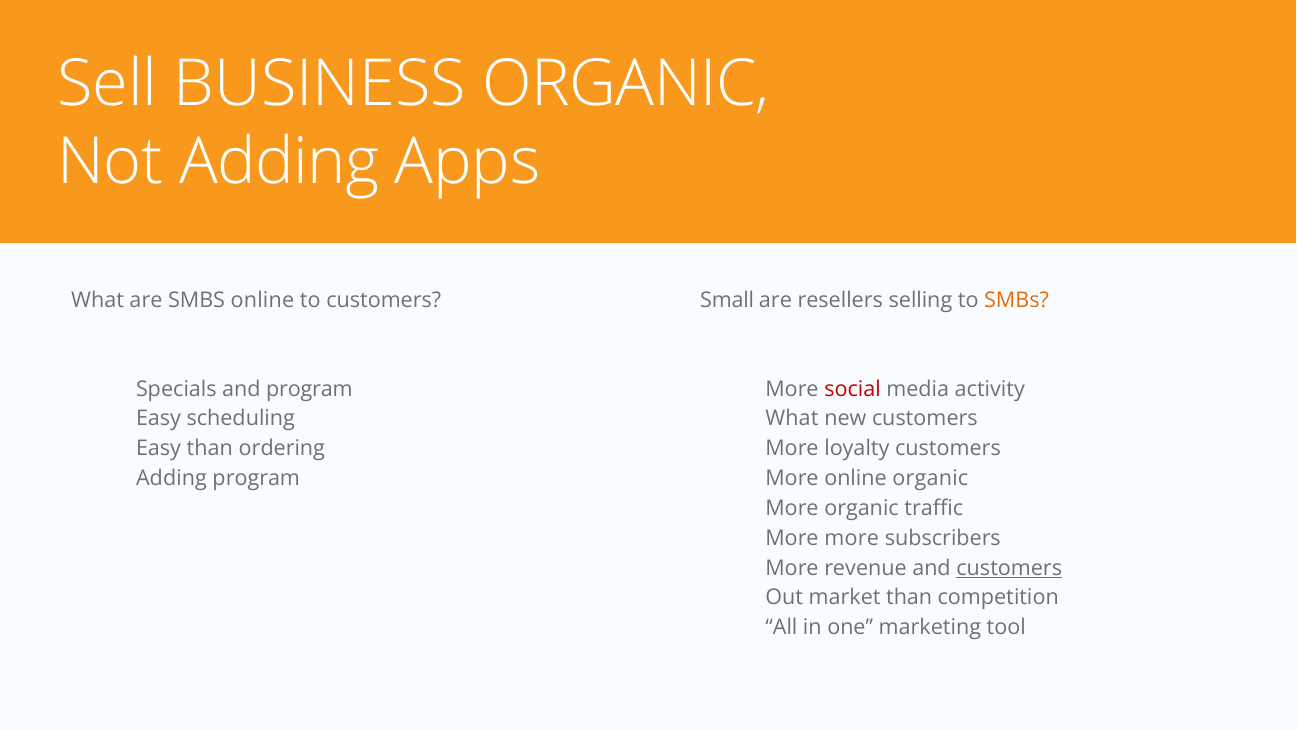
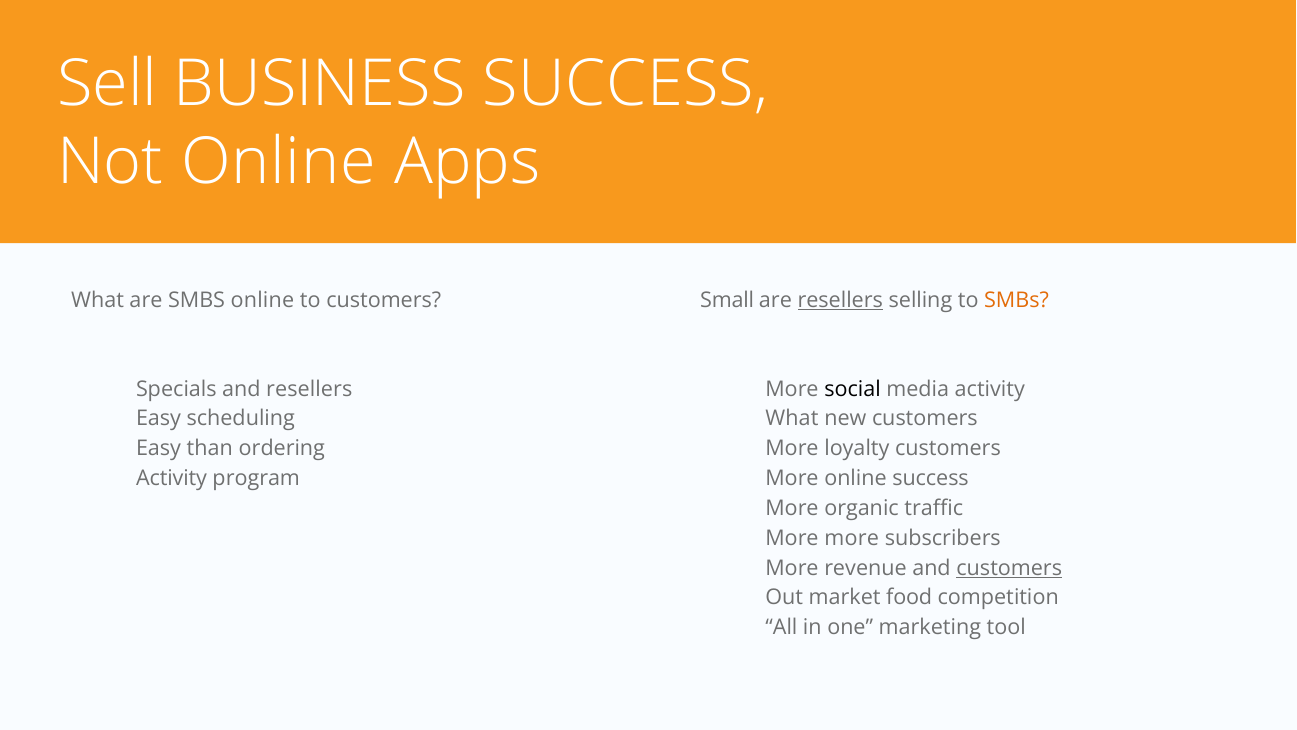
BUSINESS ORGANIC: ORGANIC -> SUCCESS (626, 84)
Not Adding: Adding -> Online (279, 162)
resellers underline: none -> present (840, 300)
and program: program -> resellers (309, 389)
social colour: red -> black (853, 389)
Adding: Adding -> Activity (172, 478)
online organic: organic -> success (931, 478)
market than: than -> food (909, 598)
